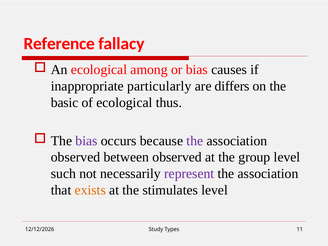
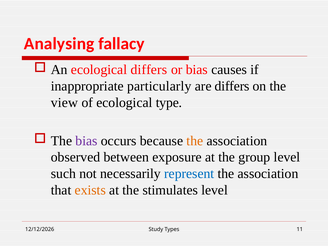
Reference: Reference -> Analysing (59, 44)
ecological among: among -> differs (149, 70)
basic: basic -> view (64, 103)
thus: thus -> type (169, 103)
the colour: purple -> orange (195, 141)
between observed: observed -> exposure (177, 157)
represent colour: purple -> blue (189, 174)
